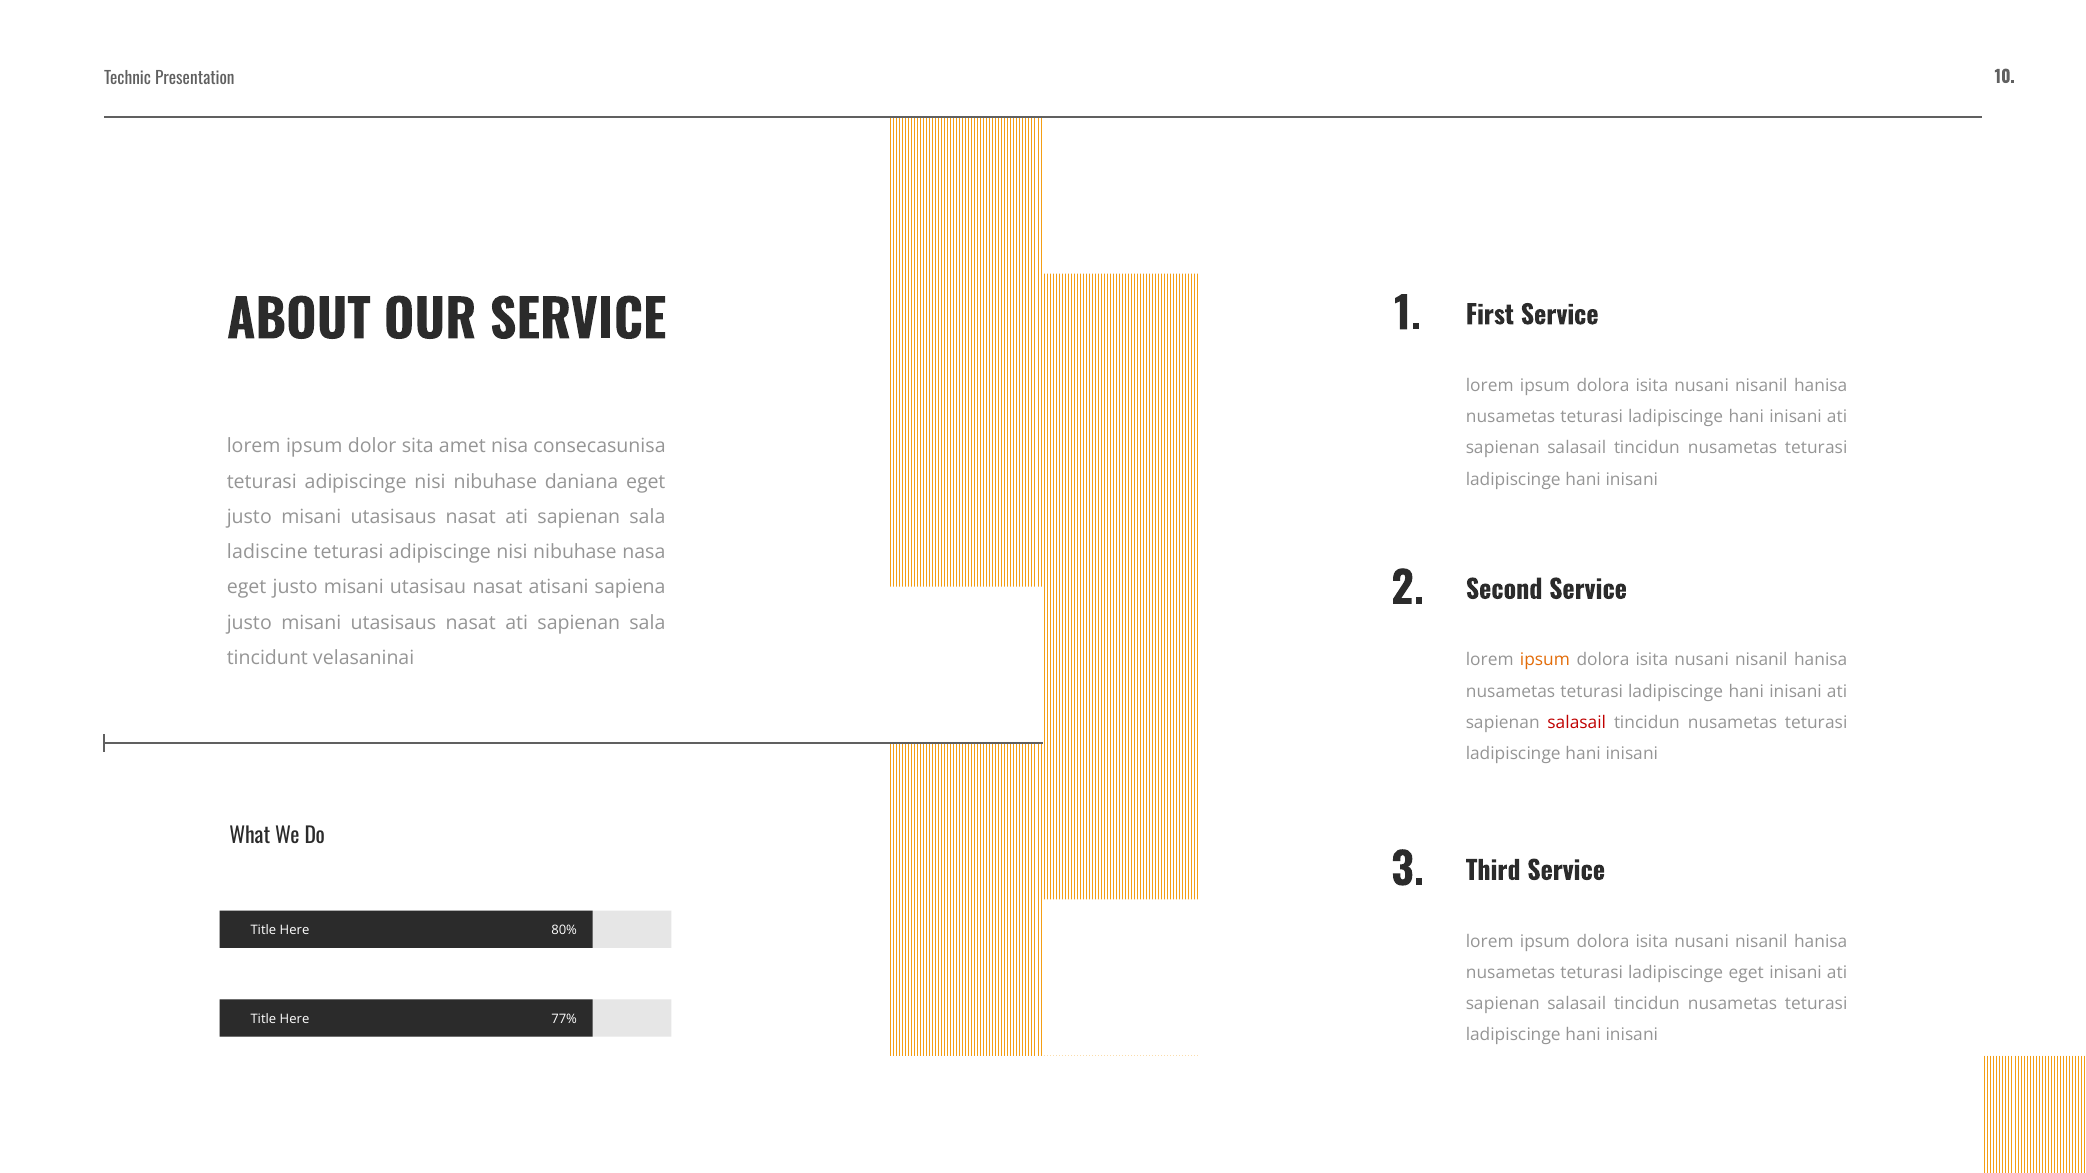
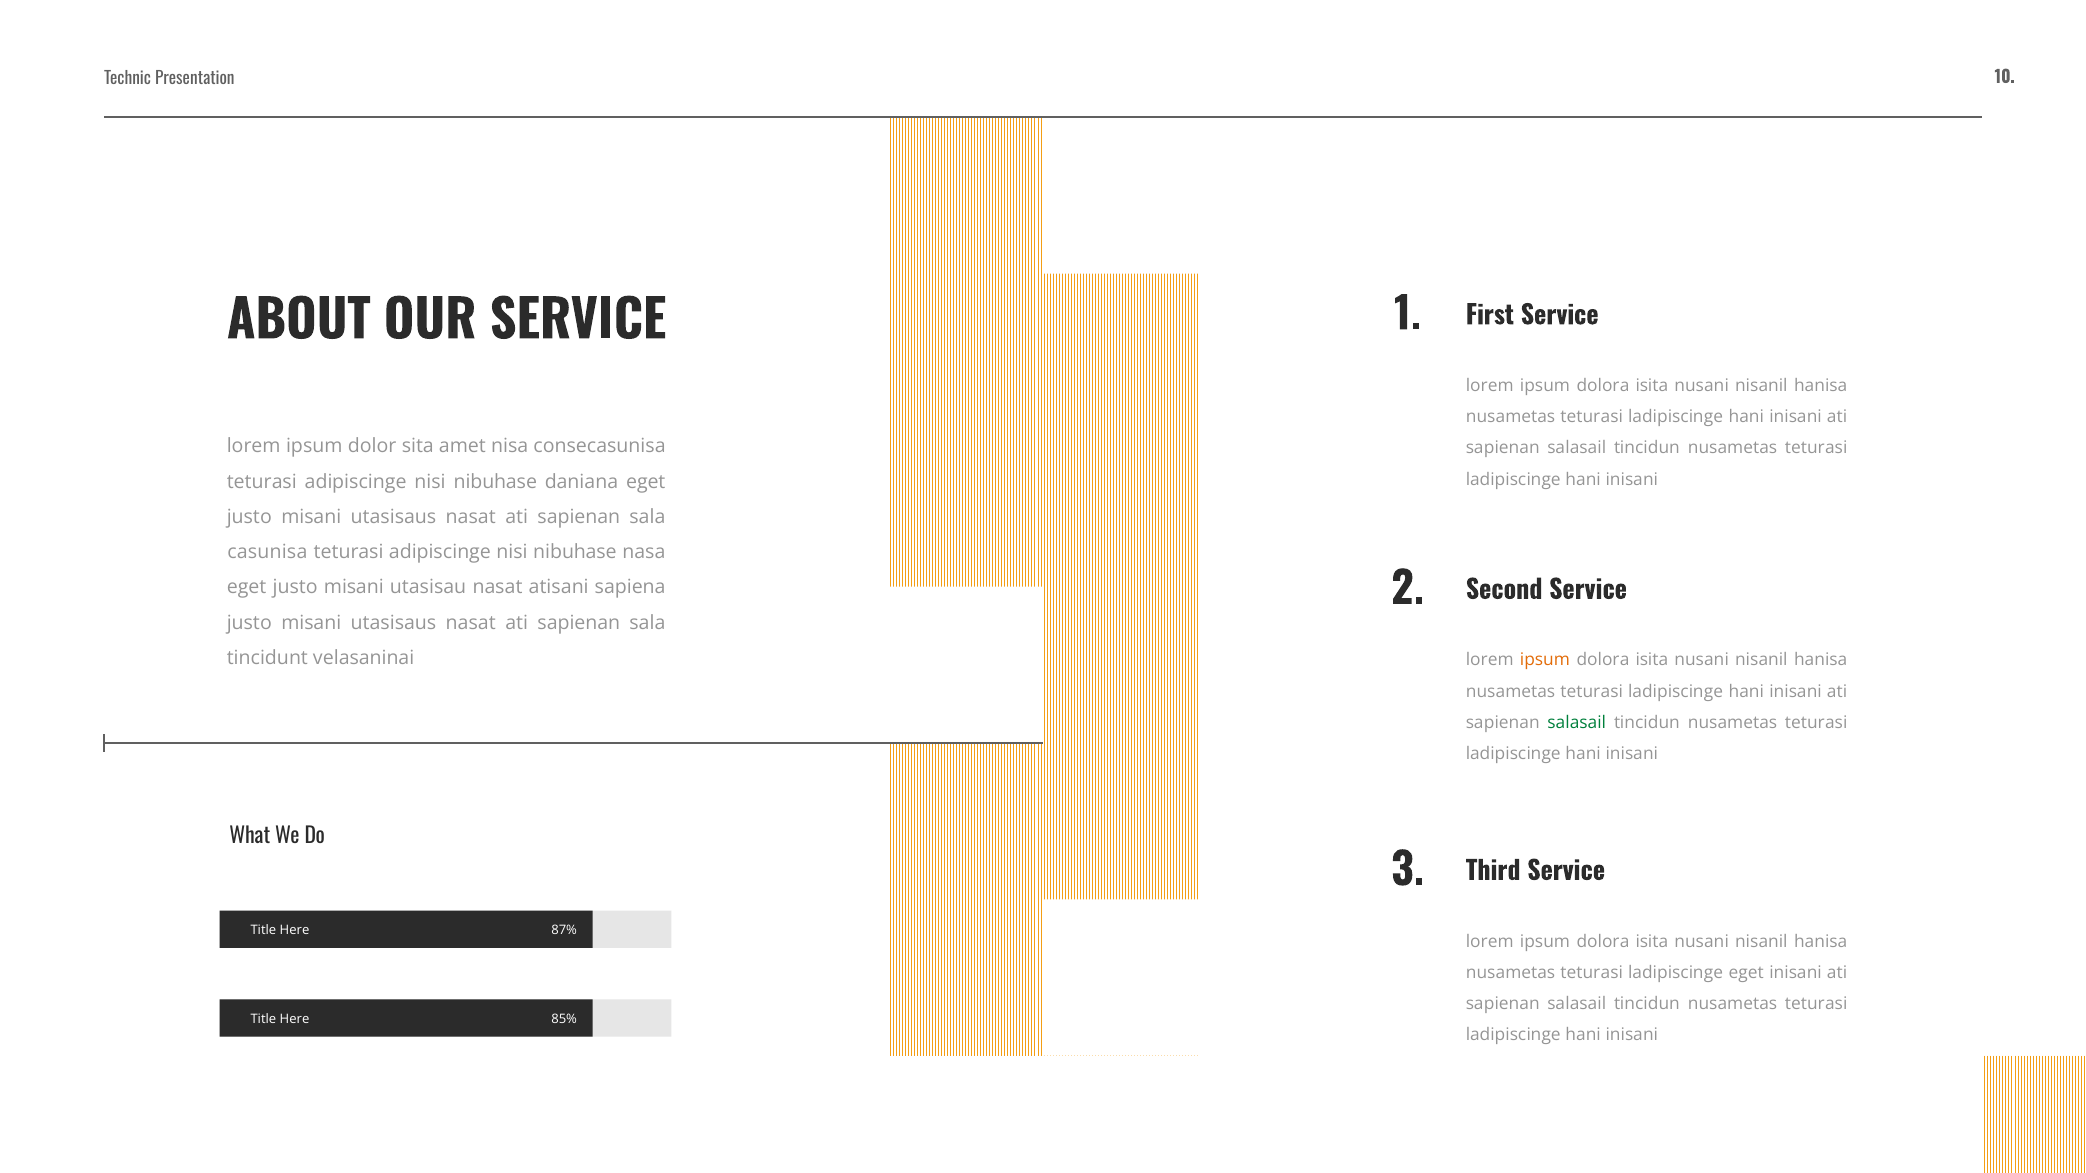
ladiscine: ladiscine -> casunisa (267, 552)
salasail colour: red -> green (1577, 723)
80%: 80% -> 87% (564, 930)
77%: 77% -> 85% (564, 1019)
